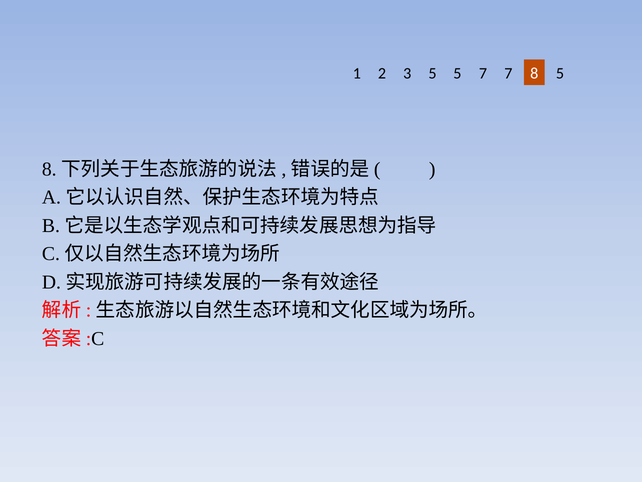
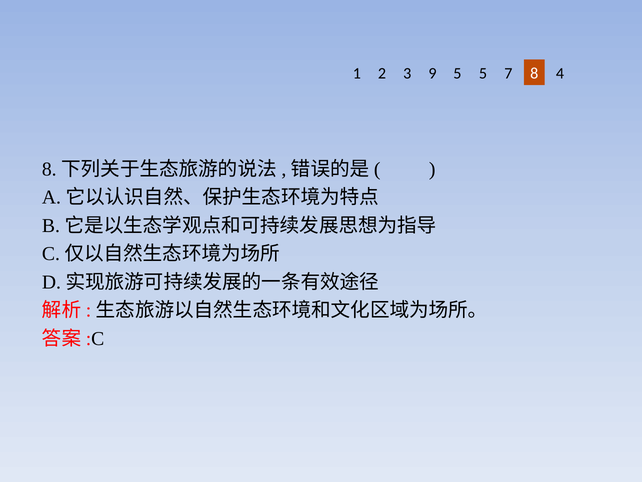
3 5: 5 -> 9 (433, 73)
5 7: 7 -> 5 (483, 73)
8 5: 5 -> 4 (560, 73)
